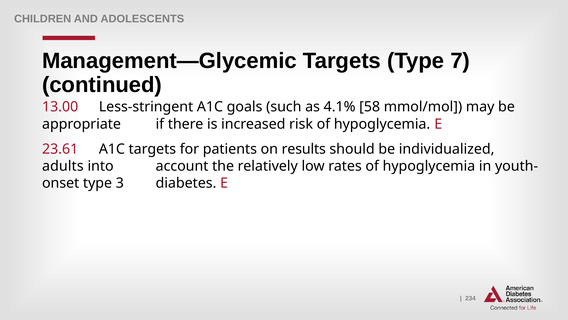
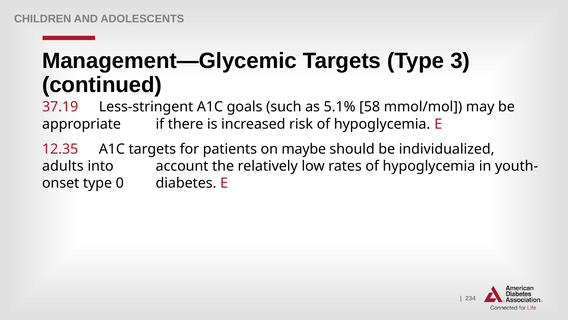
7: 7 -> 3 (460, 61)
13.00: 13.00 -> 37.19 (60, 107)
4.1%: 4.1% -> 5.1% (340, 107)
23.61: 23.61 -> 12.35 (60, 149)
results: results -> maybe (304, 149)
3: 3 -> 0 (120, 183)
